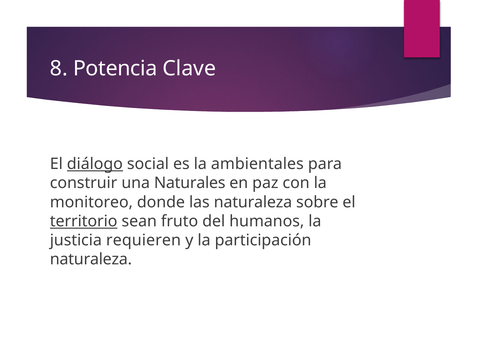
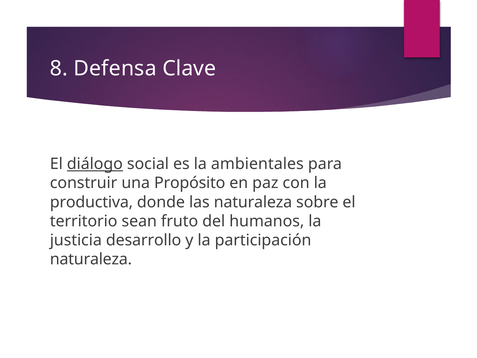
Potencia: Potencia -> Defensa (115, 68)
Naturales: Naturales -> Propósito (190, 183)
monitoreo: monitoreo -> productiva (91, 202)
territorio underline: present -> none (84, 221)
requieren: requieren -> desarrollo (144, 240)
